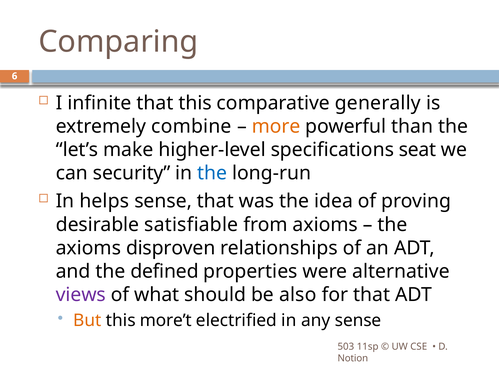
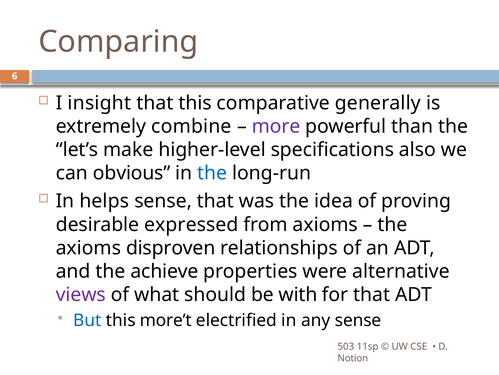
infinite: infinite -> insight (99, 103)
more colour: orange -> purple (276, 126)
seat: seat -> also (417, 149)
security: security -> obvious (132, 173)
satisfiable: satisfiable -> expressed (191, 224)
defined: defined -> achieve (164, 271)
also: also -> with (298, 294)
But colour: orange -> blue (87, 320)
